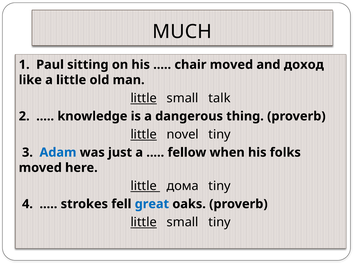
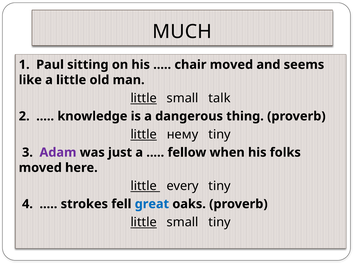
доход: доход -> seems (304, 65)
novel: novel -> нему (183, 135)
Adam colour: blue -> purple (58, 153)
дома: дома -> every (183, 186)
